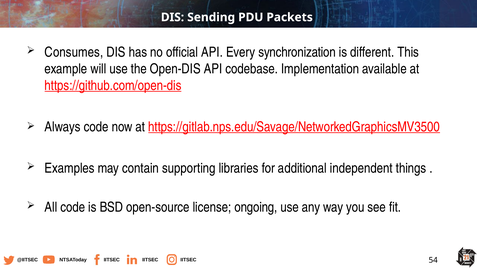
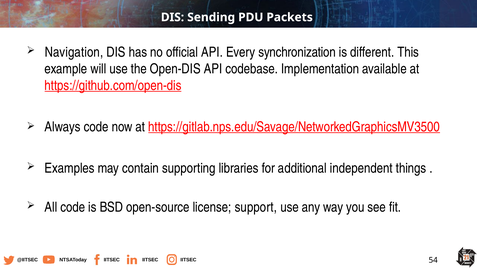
Consumes: Consumes -> Navigation (74, 52)
ongoing: ongoing -> support (256, 207)
